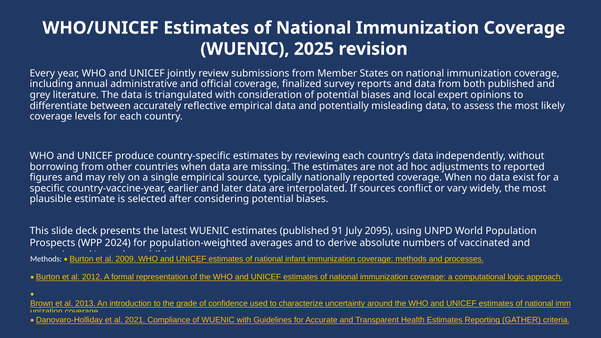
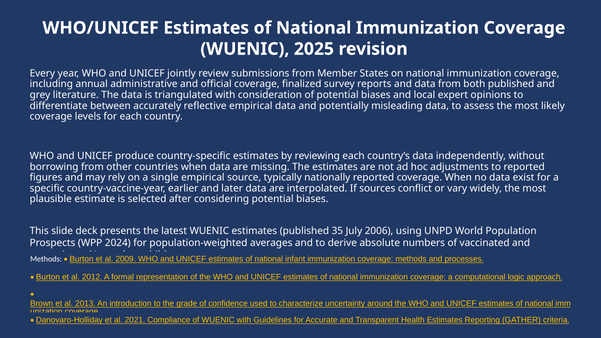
91: 91 -> 35 (337, 231)
2095: 2095 -> 2006 (379, 231)
